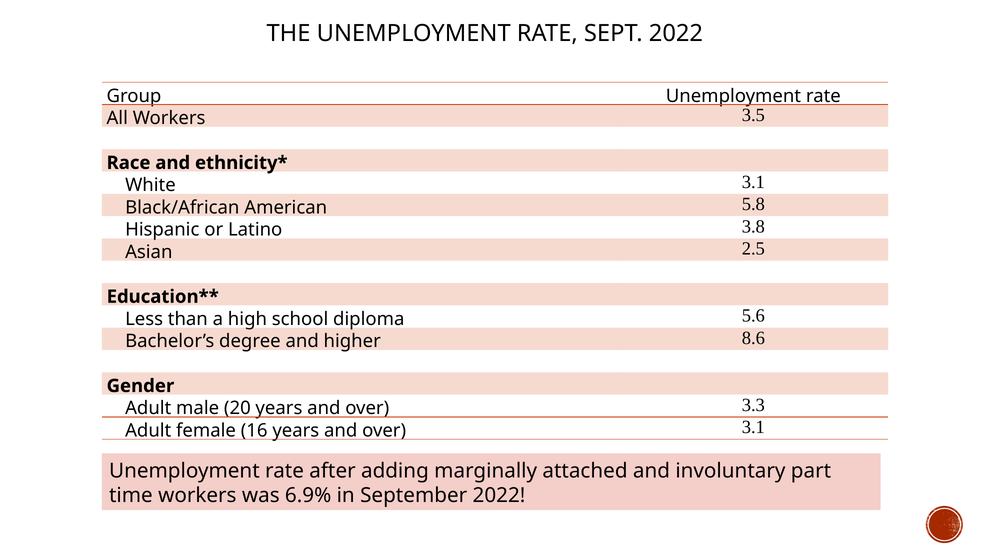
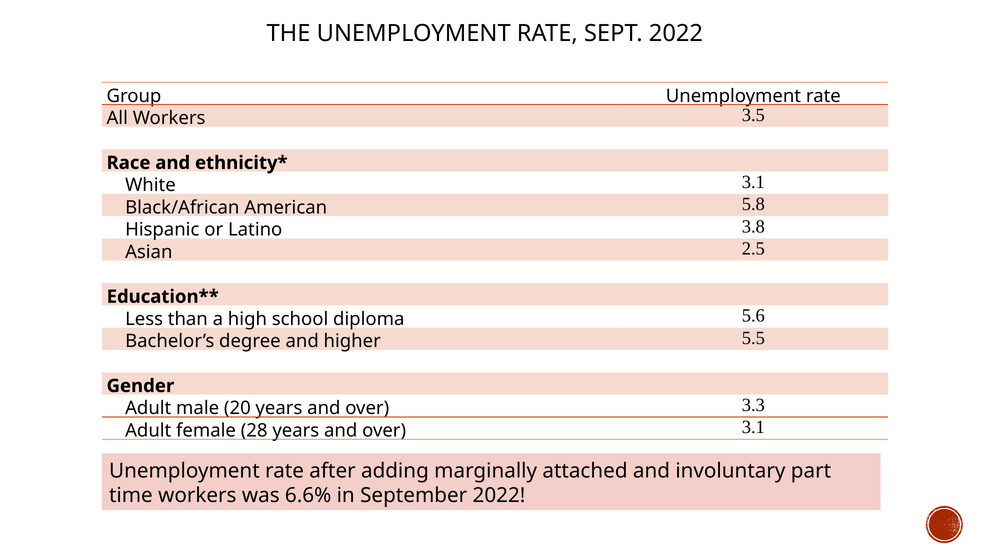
8.6: 8.6 -> 5.5 (753, 338)
16: 16 -> 28 (254, 430)
6.9%: 6.9% -> 6.6% (308, 495)
